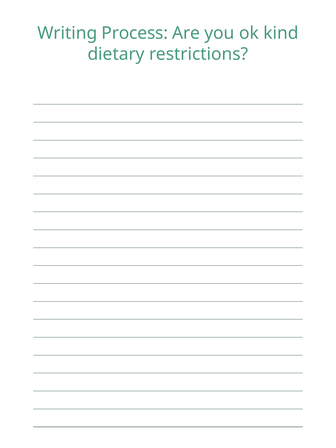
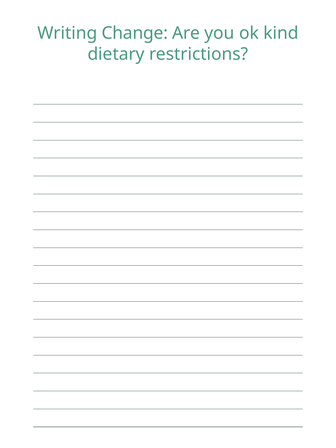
Process: Process -> Change (135, 33)
